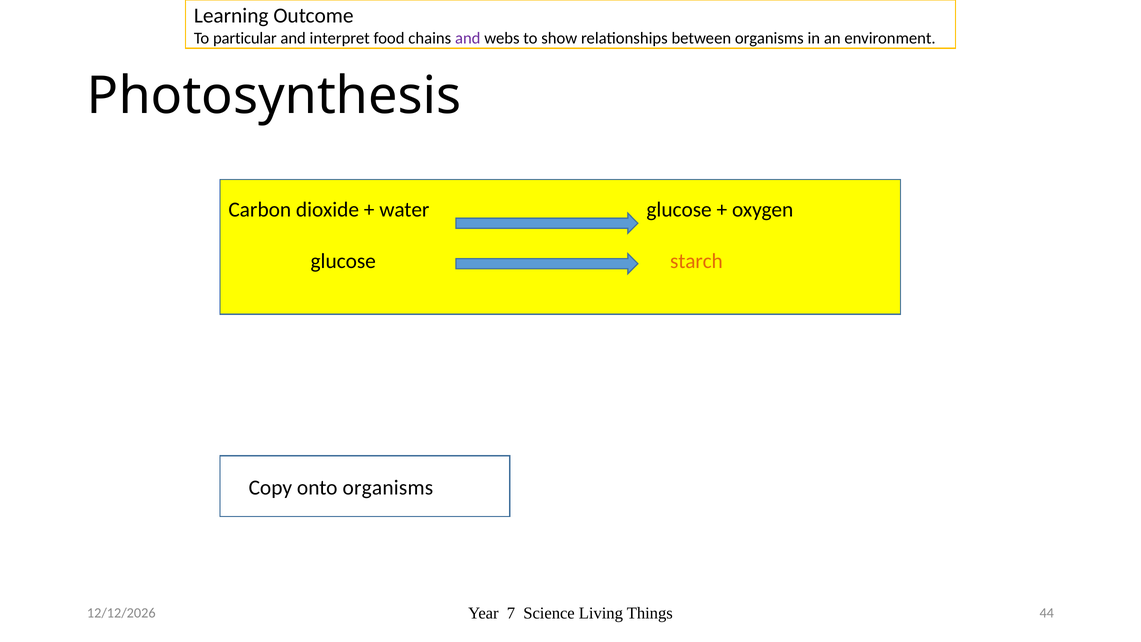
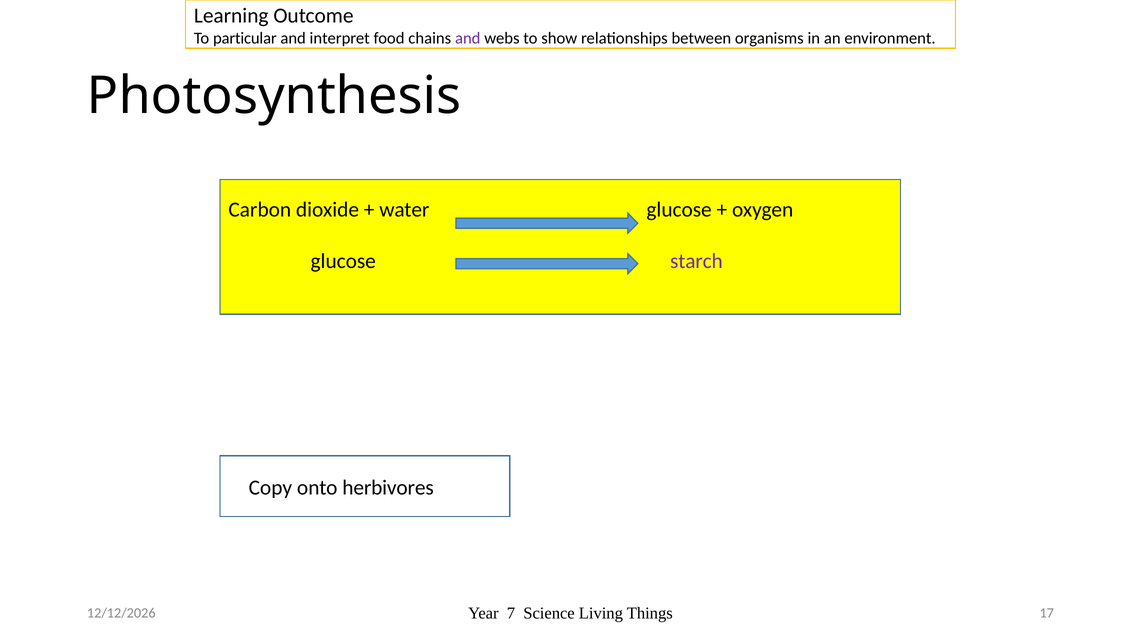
starch colour: orange -> purple (696, 261)
onto organisms: organisms -> herbivores (388, 488)
44: 44 -> 17 (1047, 613)
